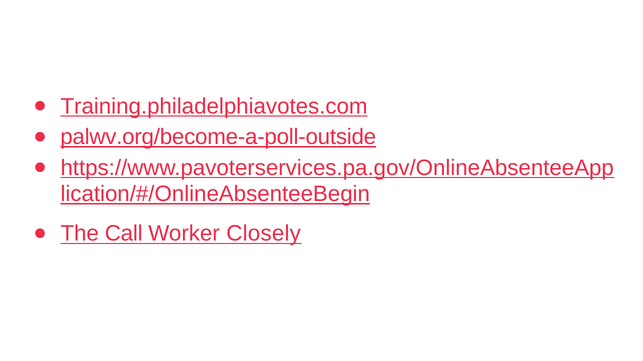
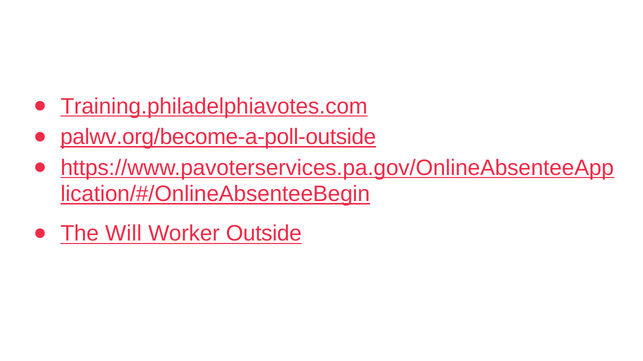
Call: Call -> Will (123, 234)
Closely: Closely -> Outside (264, 234)
